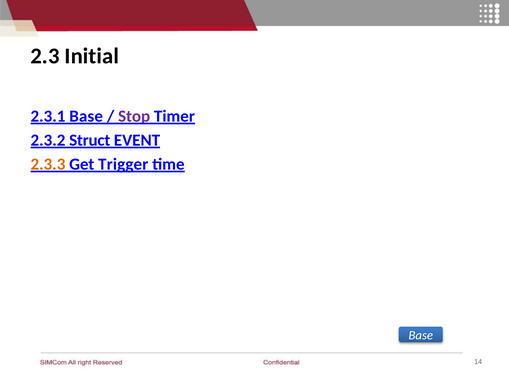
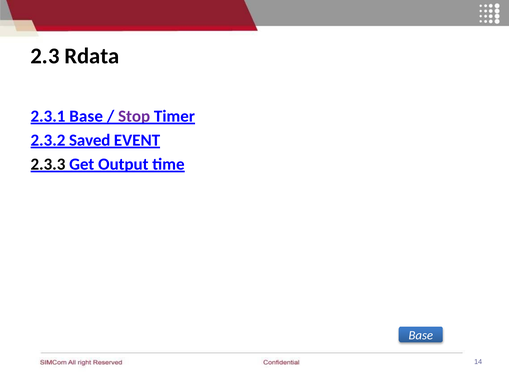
Initial: Initial -> Rdata (92, 56)
Struct: Struct -> Saved (90, 140)
2.3.3 colour: orange -> black (48, 164)
Trigger: Trigger -> Output (123, 164)
